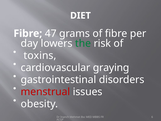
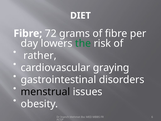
47: 47 -> 72 (51, 33)
toxins: toxins -> rather (40, 55)
menstrual colour: red -> black (45, 92)
